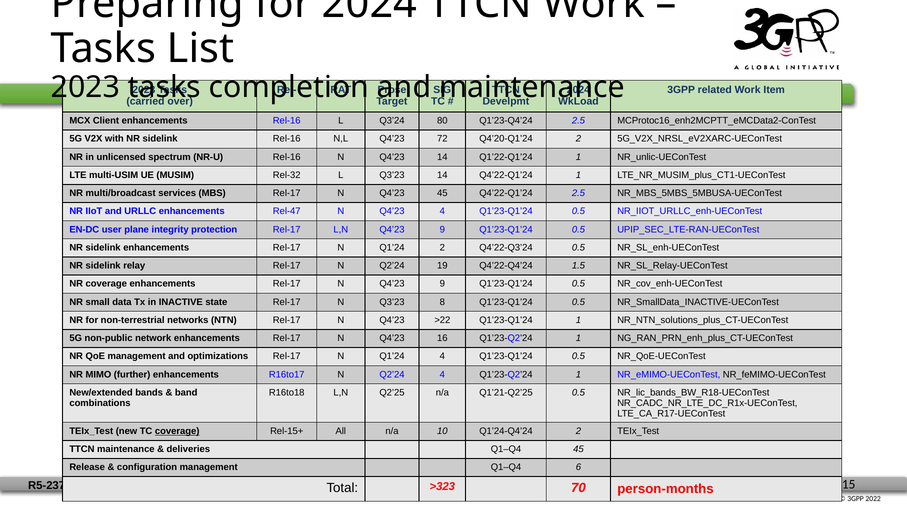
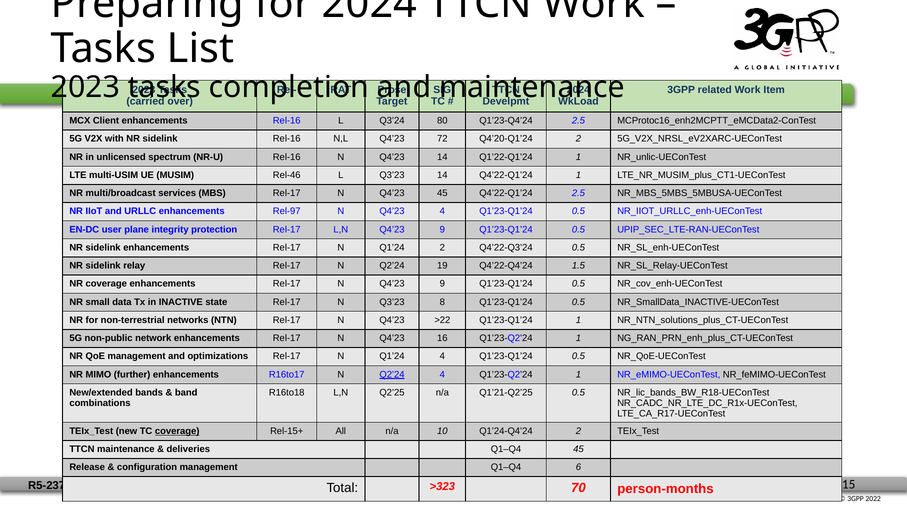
Rel-32: Rel-32 -> Rel-46 (287, 175)
Rel-47: Rel-47 -> Rel-97 (287, 211)
Q2’24 underline: none -> present (392, 375)
